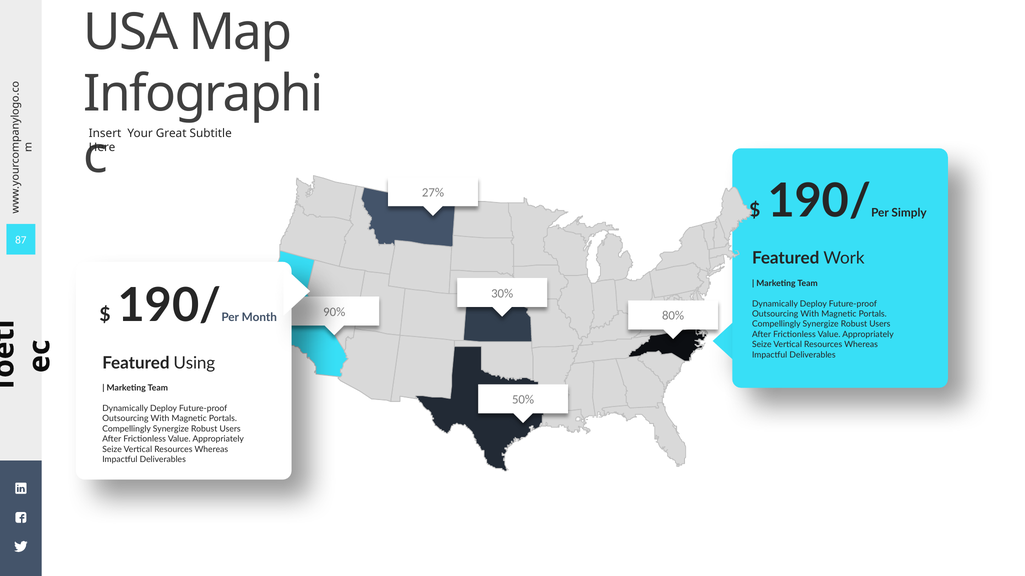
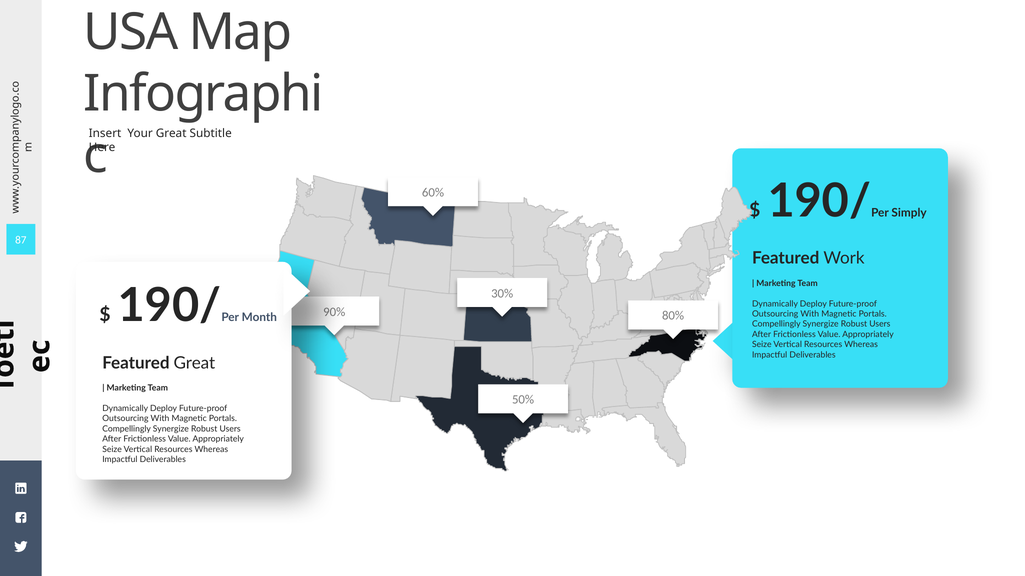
27%: 27% -> 60% (433, 193)
Featured Using: Using -> Great (194, 363)
